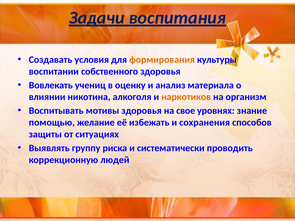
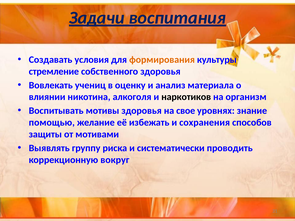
воспитании: воспитании -> стремление (54, 71)
наркотиков colour: orange -> black (186, 97)
ситуациях: ситуациях -> мотивами (97, 134)
людей: людей -> вокруг (115, 160)
